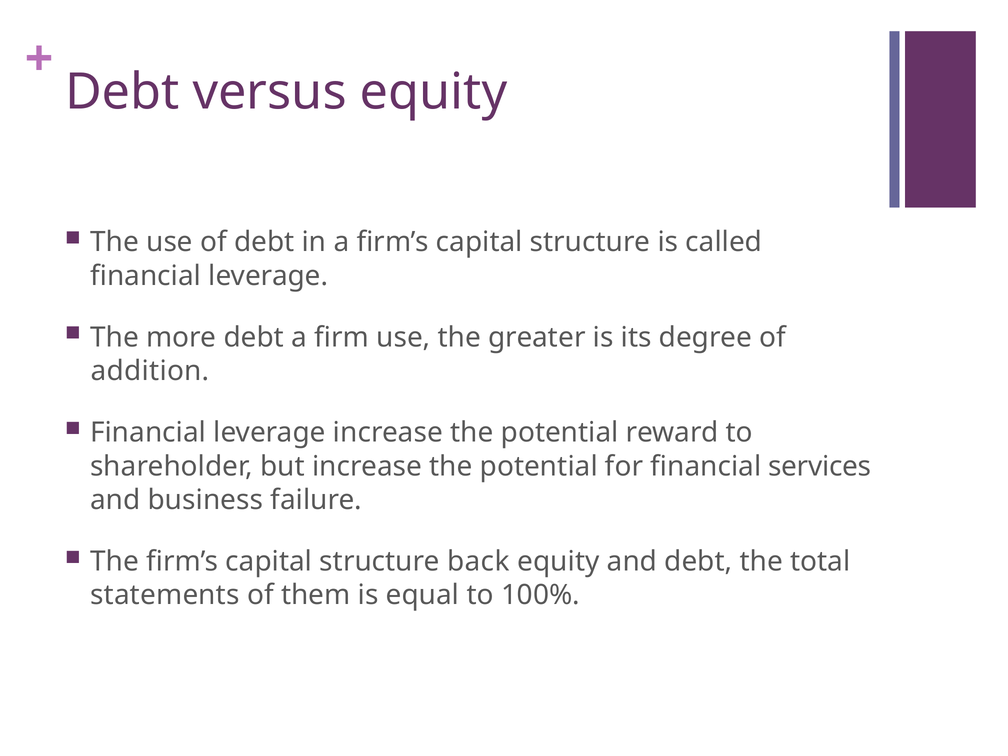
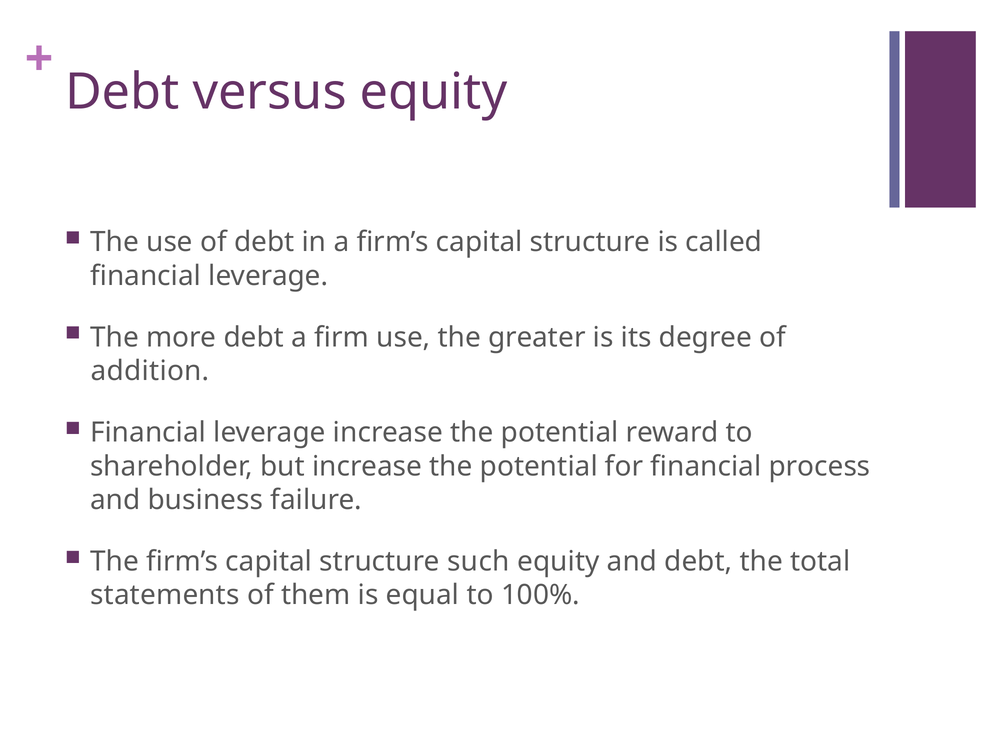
services: services -> process (820, 466)
back: back -> such (478, 562)
